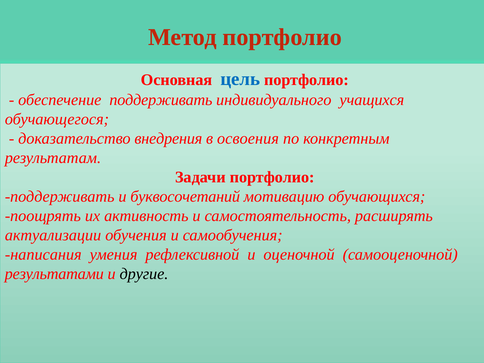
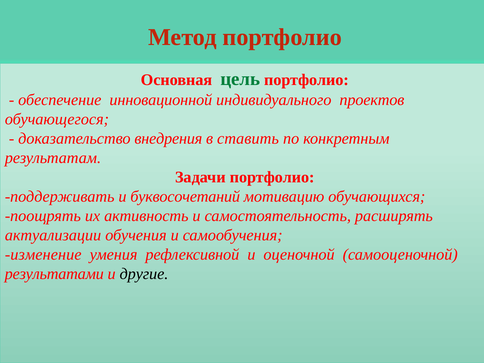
цель colour: blue -> green (240, 79)
обеспечение поддерживать: поддерживать -> инновационной (161, 100)
учащихся: учащихся -> проектов (372, 100)
освоения: освоения -> ставить (248, 138)
написания: написания -> изменение (43, 255)
